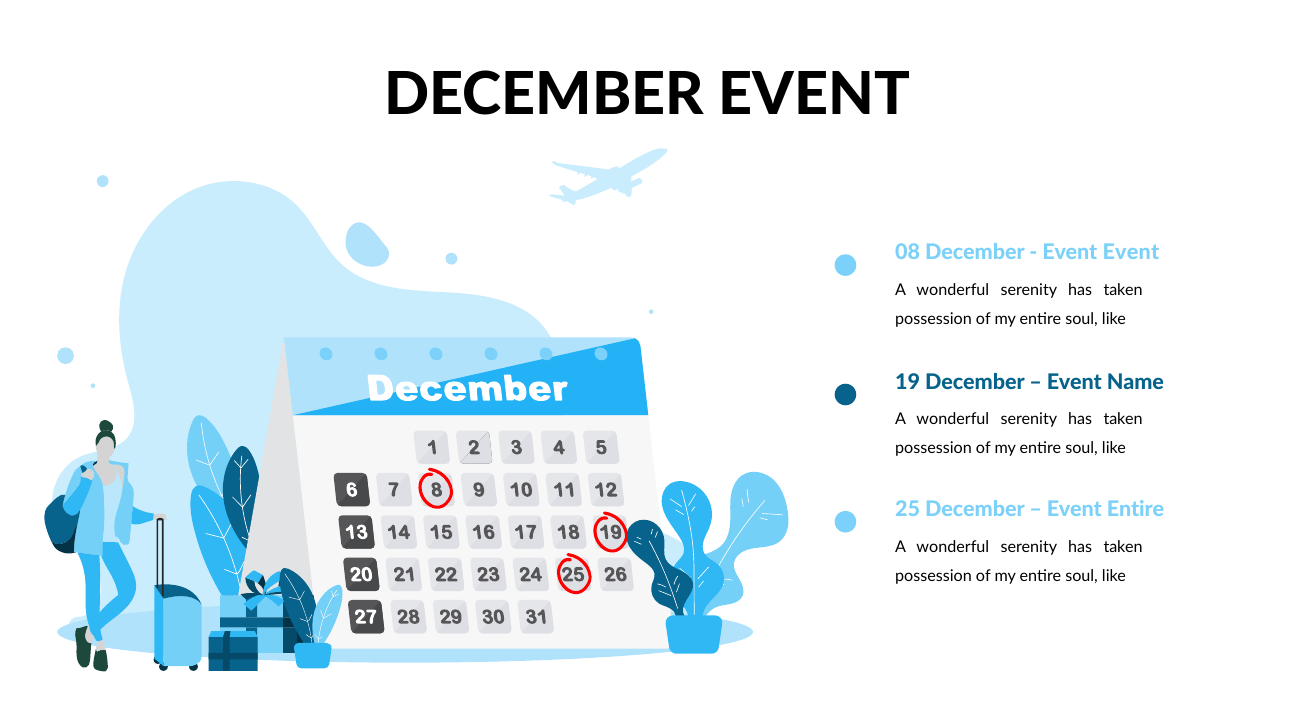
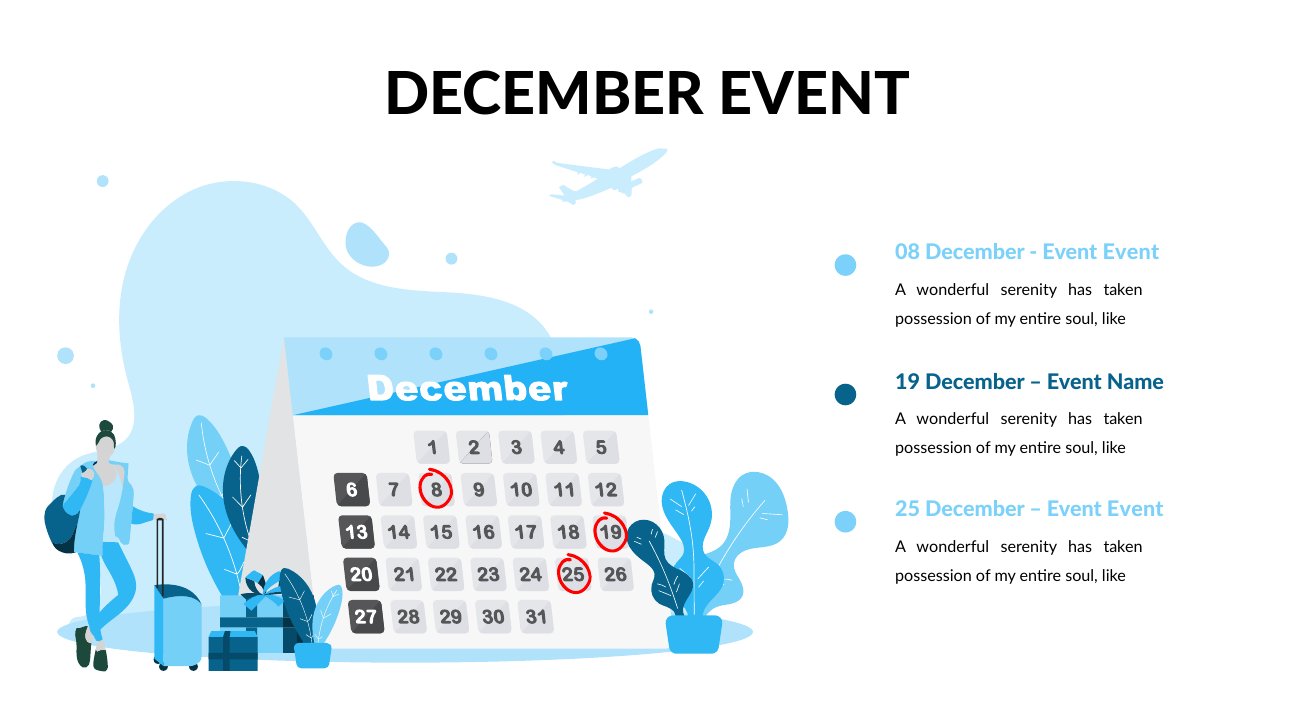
Entire: Entire -> Event (1135, 510)
